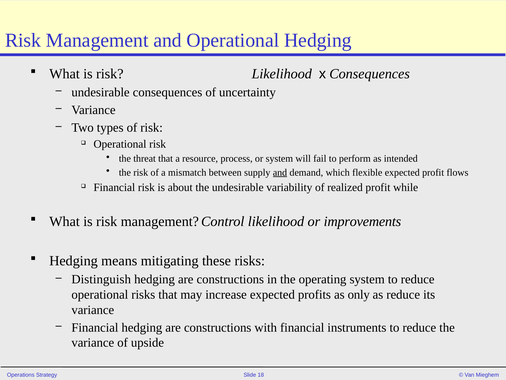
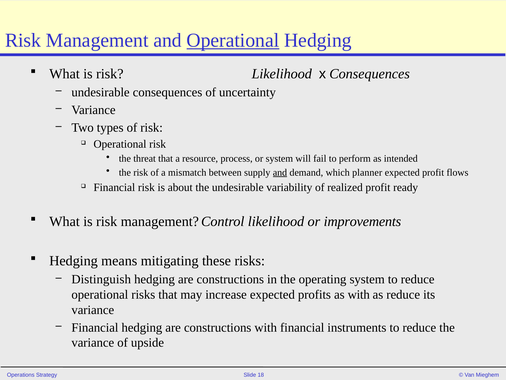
Operational underline: none -> present (233, 40)
flexible: flexible -> planner (367, 172)
while: while -> ready (406, 187)
as only: only -> with (359, 294)
